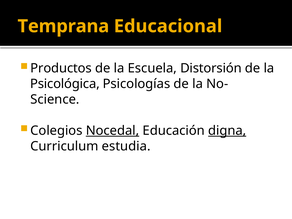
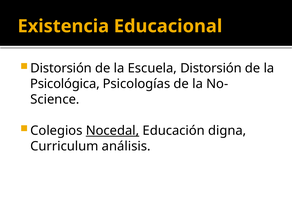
Temprana: Temprana -> Existencia (63, 26)
Productos: Productos -> Distorsión (61, 68)
digna underline: present -> none (227, 131)
estudia: estudia -> análisis (126, 146)
